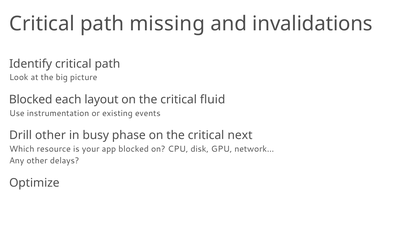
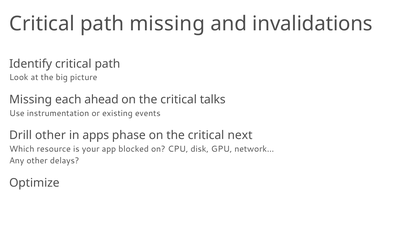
Blocked: Blocked -> Missing (31, 99)
layout: layout -> ahead (101, 99)
fluid: fluid -> talks (213, 99)
busy: busy -> apps (96, 135)
